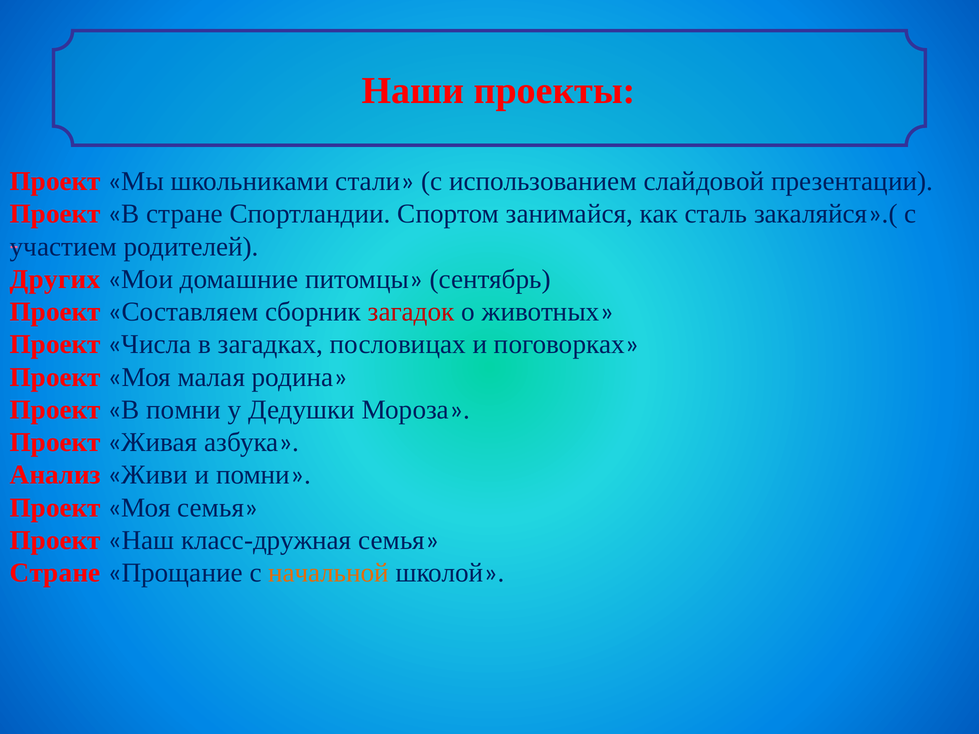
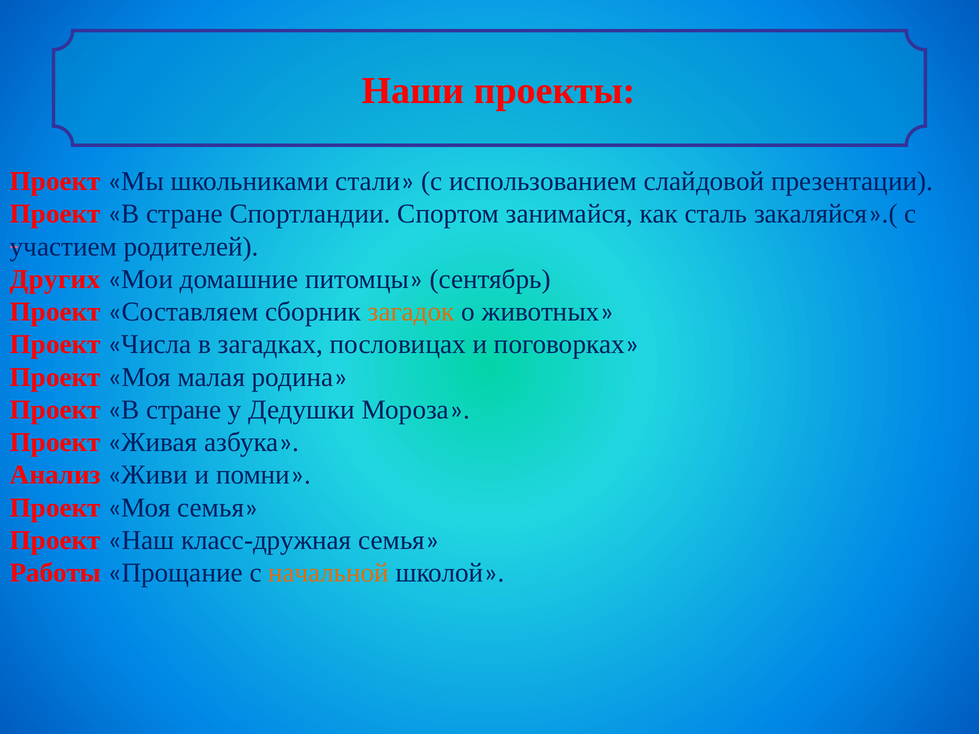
загадок colour: red -> orange (411, 312)
помни: помни -> стране (184, 410)
Стране: Стране -> Работы (55, 573)
